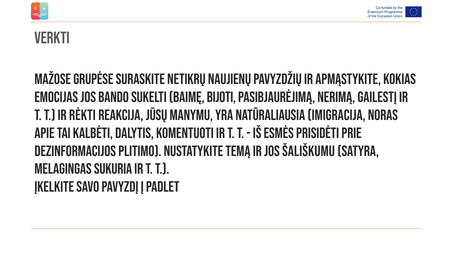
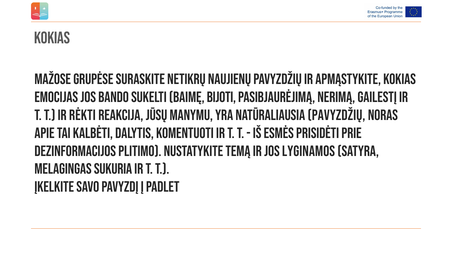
Verkti: Verkti -> Kokias (52, 38)
natūraliausia imigracija: imigracija -> pavyzdžių (336, 115)
šališkumu: šališkumu -> lyginamos (309, 151)
